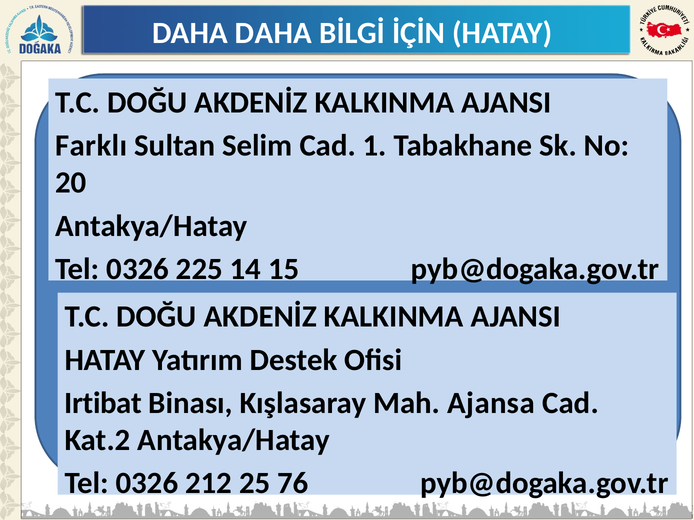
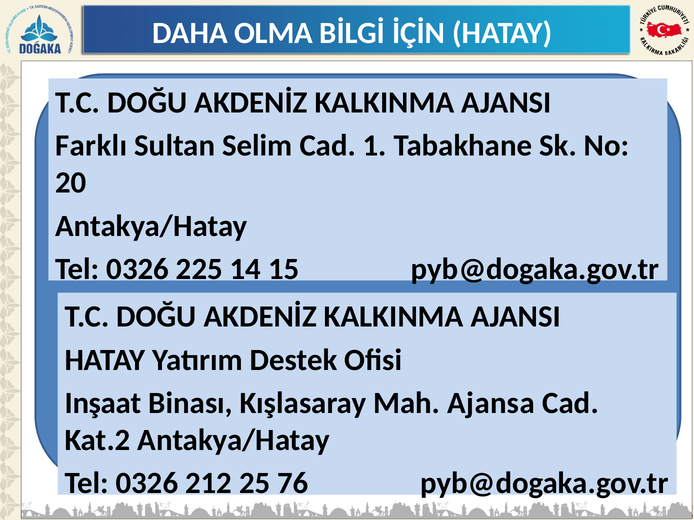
DAHA DAHA: DAHA -> OLMA (274, 33)
Irtibat: Irtibat -> Inşaat (103, 403)
